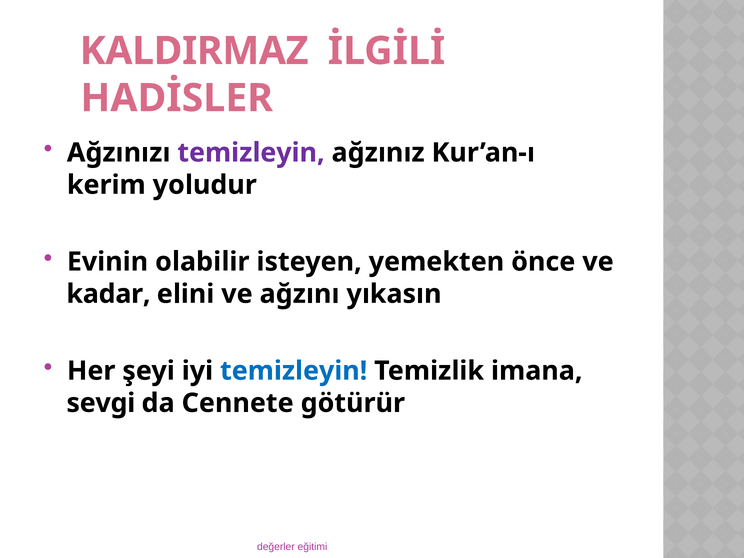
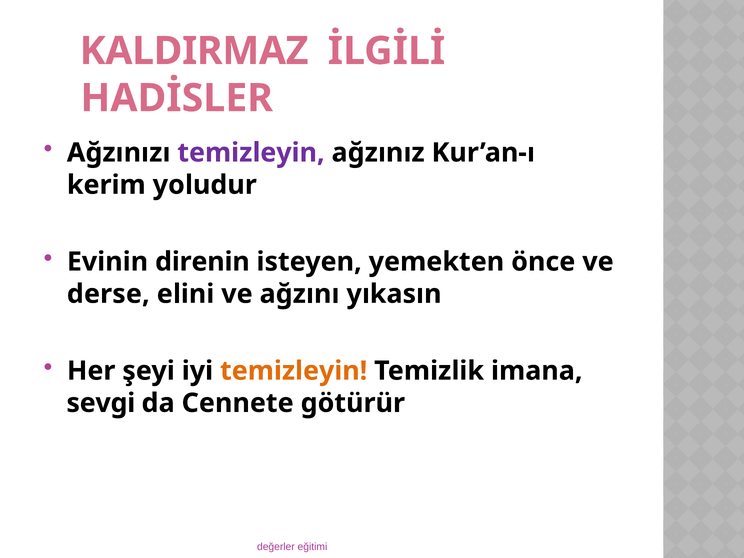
olabilir: olabilir -> direnin (202, 262)
kadar: kadar -> derse (108, 294)
temizleyin colour: blue -> orange (294, 371)
